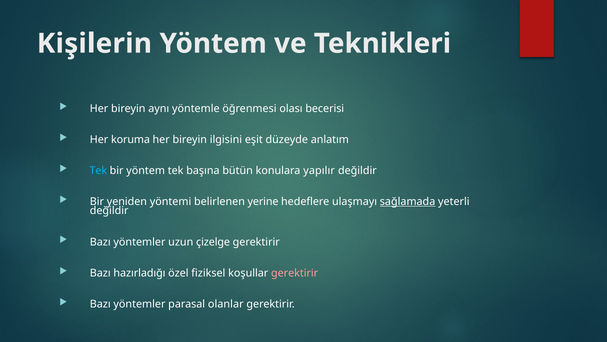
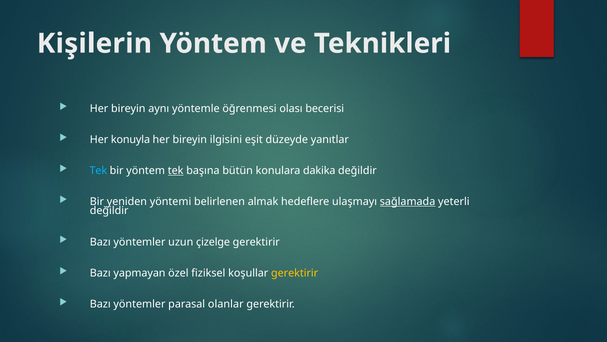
koruma: koruma -> konuyla (130, 139)
anlatım: anlatım -> yanıtlar (330, 139)
tek underline: none -> present (176, 170)
yapılır: yapılır -> dakika (319, 170)
yerine: yerine -> almak (263, 201)
hazırladığı: hazırladığı -> yapmayan (140, 273)
gerektirir colour: pink -> yellow (295, 273)
